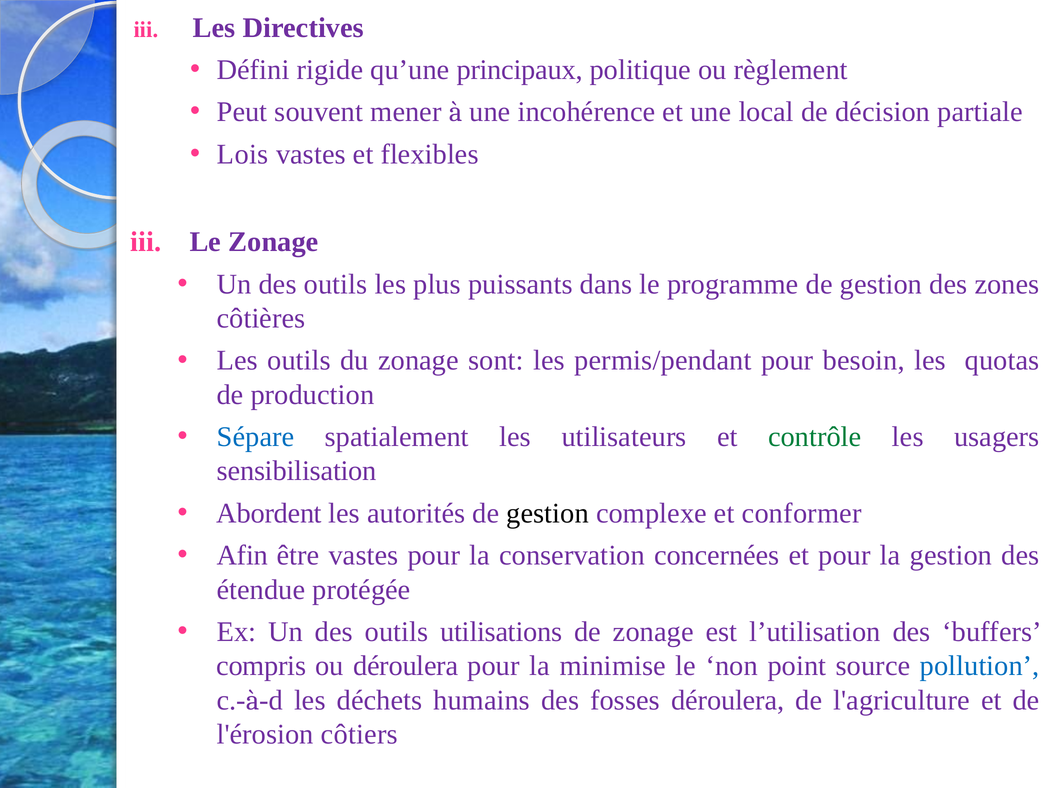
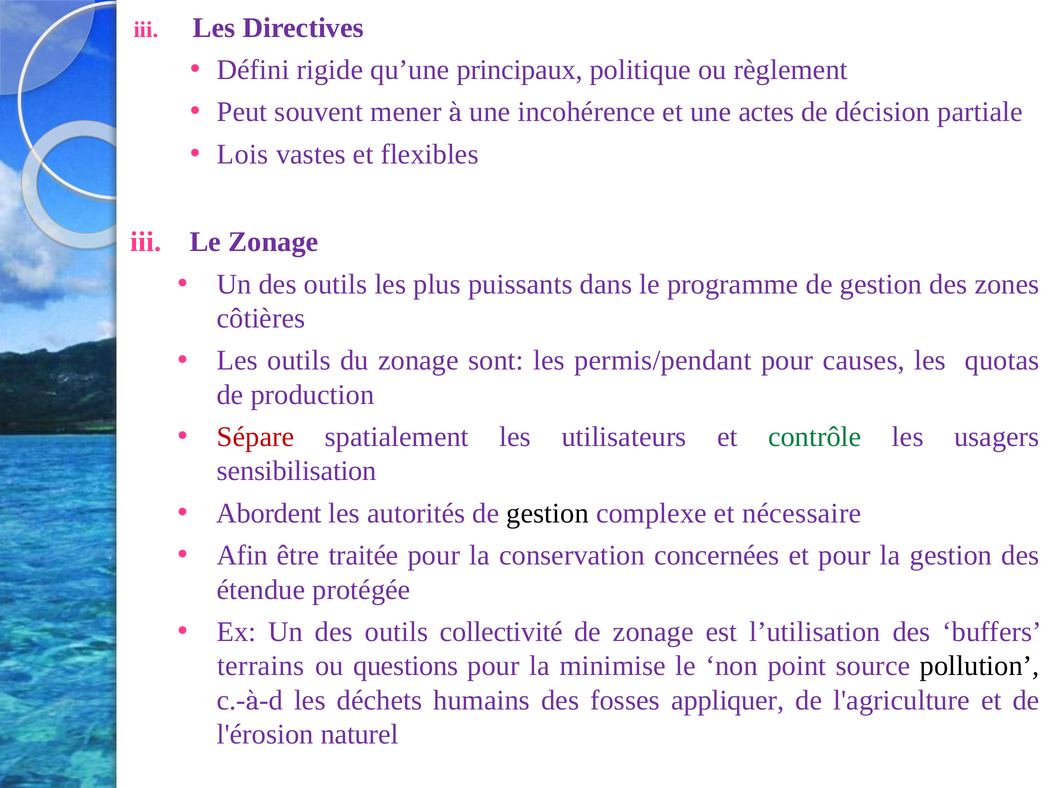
local: local -> actes (766, 112)
besoin: besoin -> causes (864, 361)
Sépare colour: blue -> red (256, 437)
conformer: conformer -> nécessaire (802, 513)
être vastes: vastes -> traitée (364, 556)
utilisations: utilisations -> collectivité (501, 632)
compris: compris -> terrains (261, 666)
ou déroulera: déroulera -> questions (406, 666)
pollution colour: blue -> black (980, 666)
fosses déroulera: déroulera -> appliquer (728, 700)
côtiers: côtiers -> naturel (360, 735)
